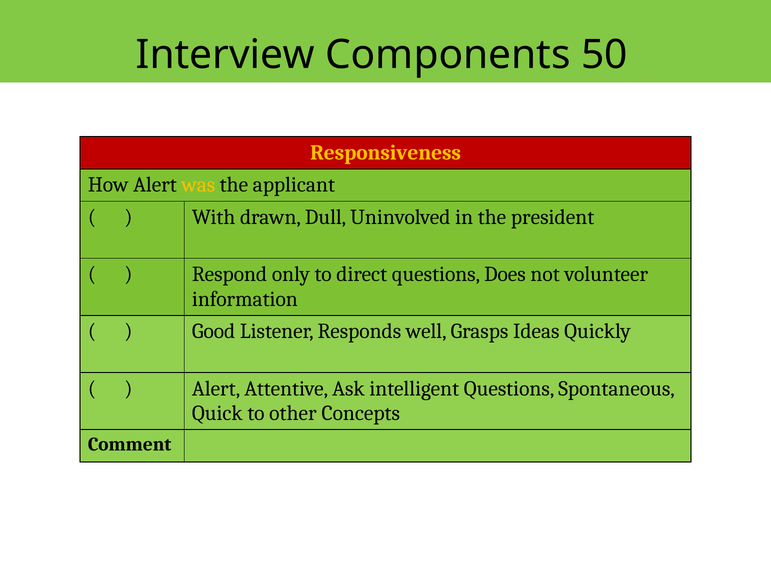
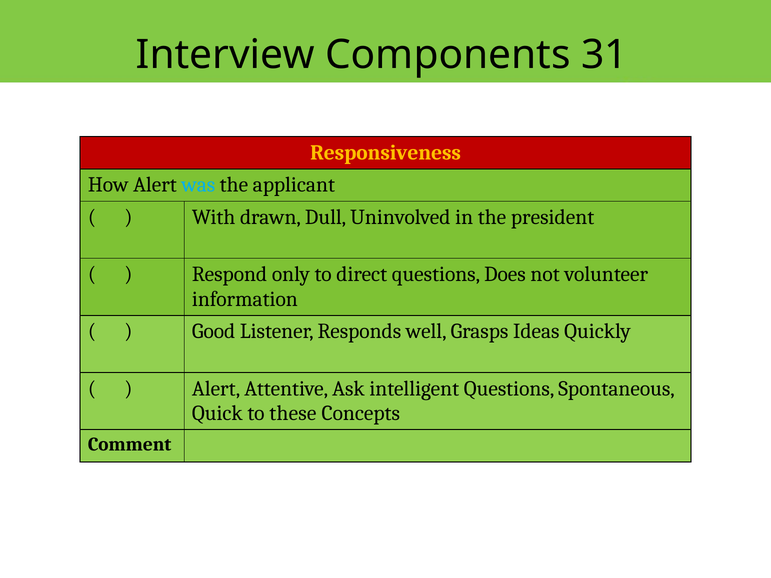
50: 50 -> 31 (604, 55)
was colour: yellow -> light blue (198, 185)
other: other -> these (293, 413)
